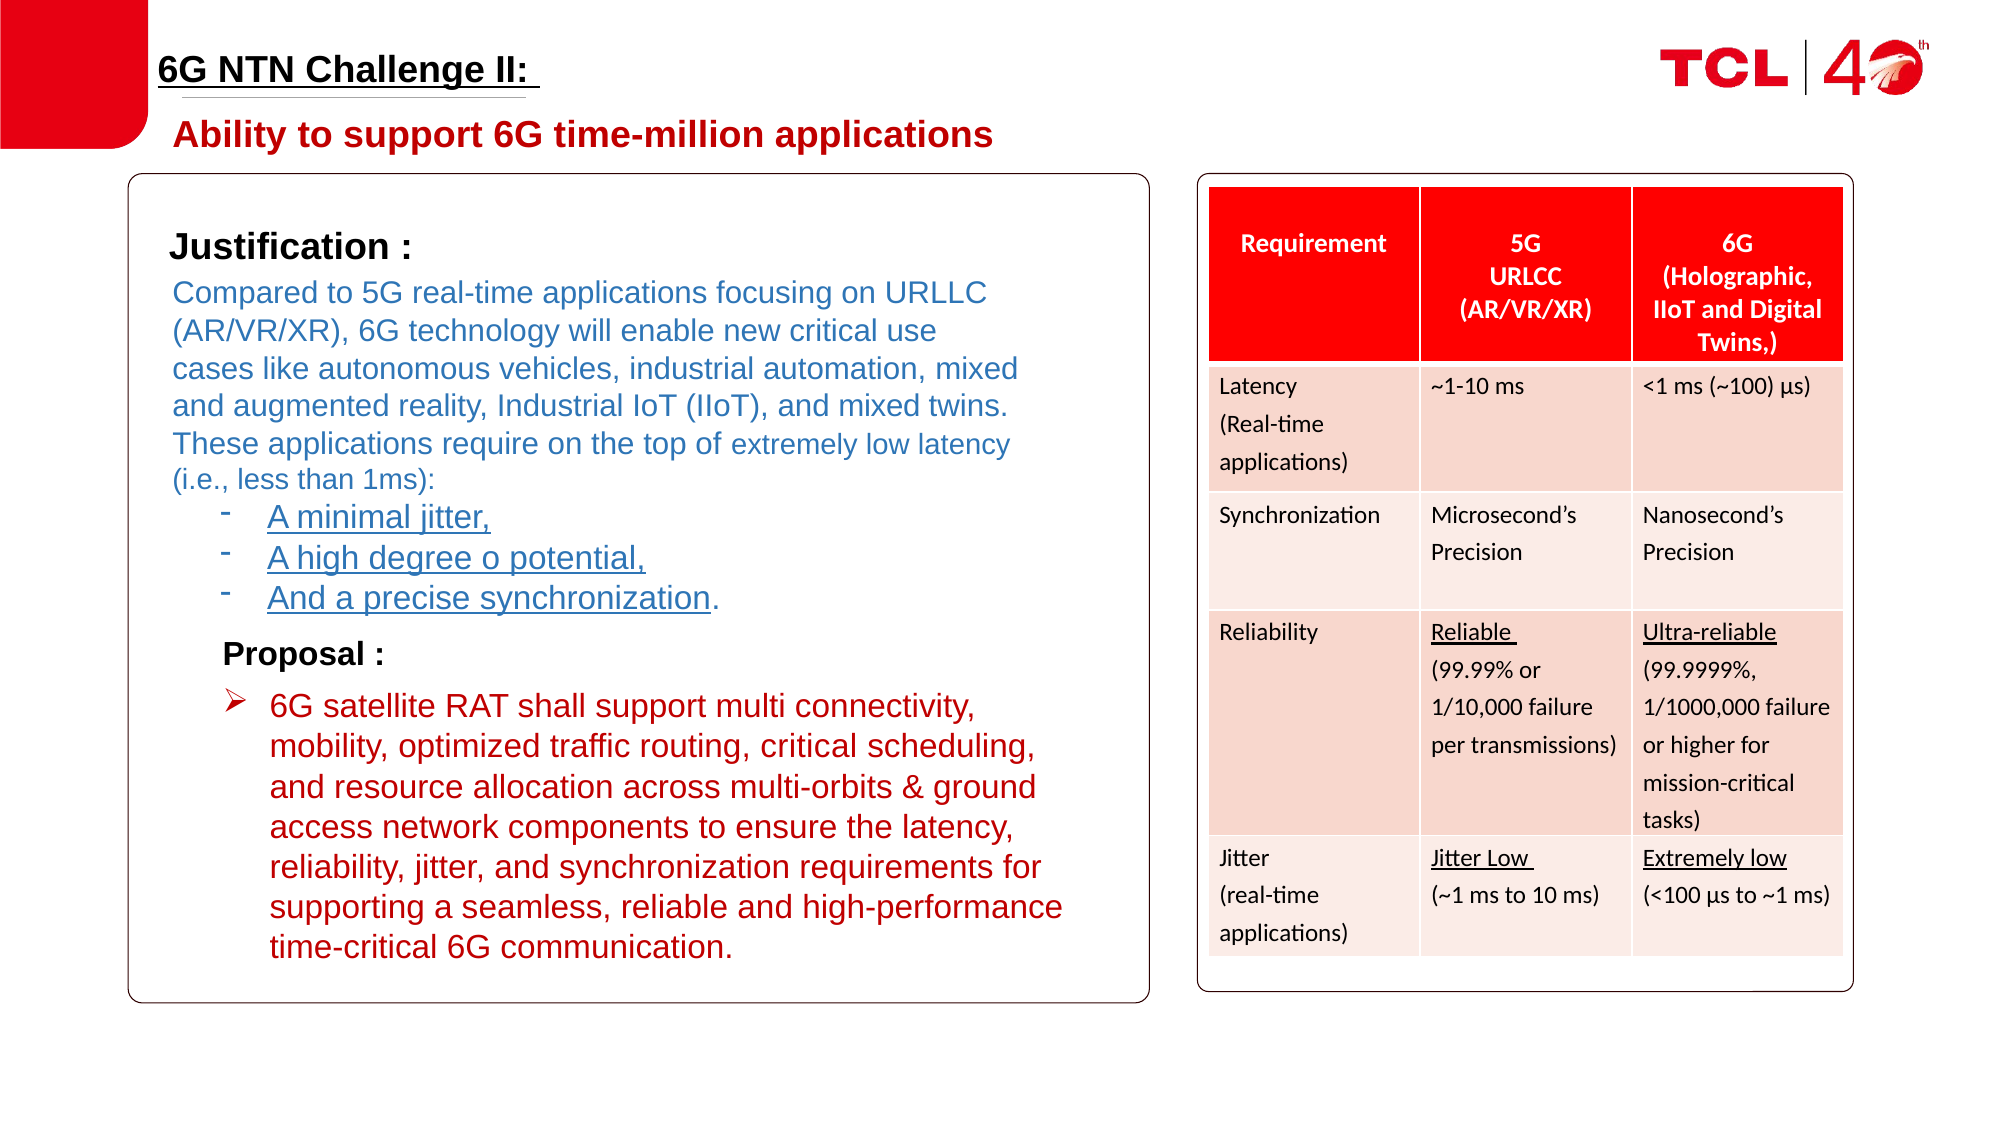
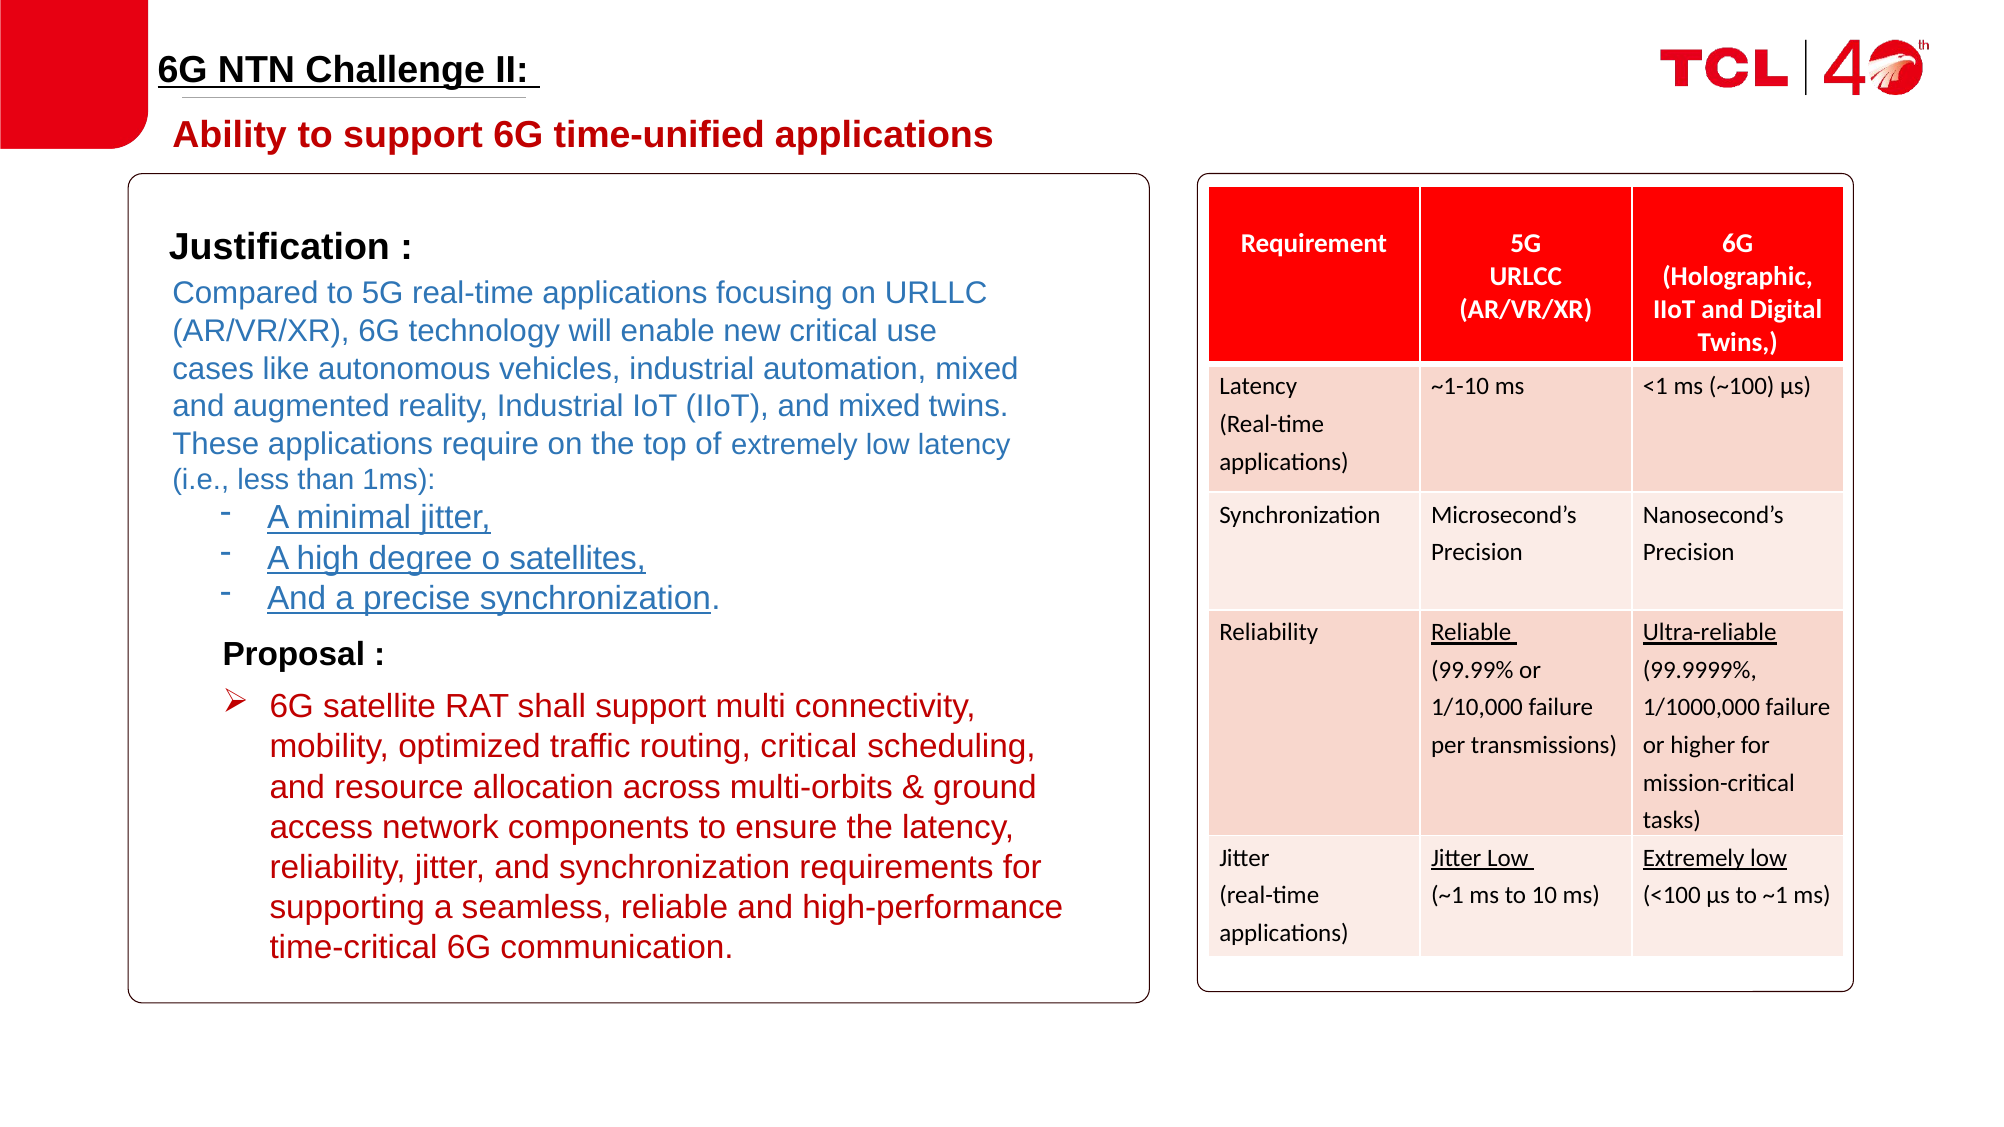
time-million: time-million -> time-unified (659, 135)
potential: potential -> satellites (578, 558)
